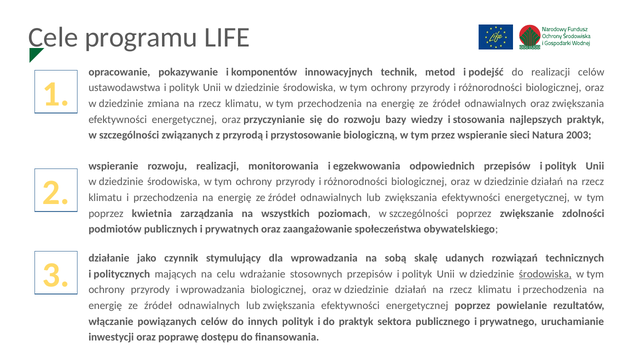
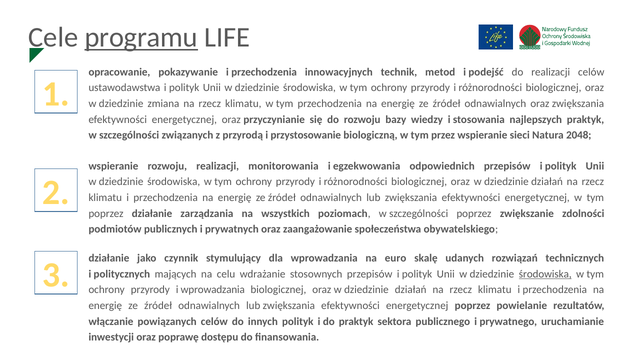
programu underline: none -> present (141, 37)
pokazywanie i komponentów: komponentów -> przechodzenia (264, 72)
2003: 2003 -> 2048 (579, 135)
poprzez kwietnia: kwietnia -> działanie (152, 213)
sobą: sobą -> euro (396, 258)
